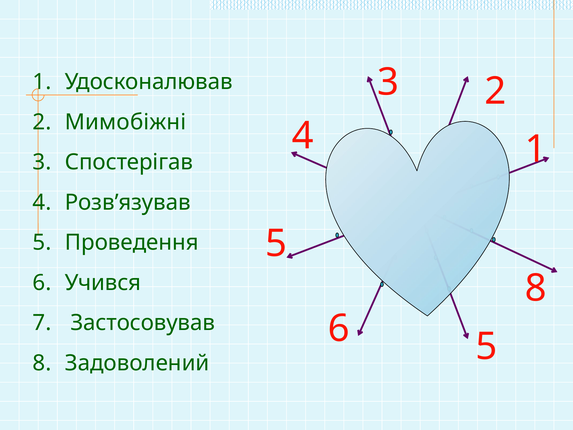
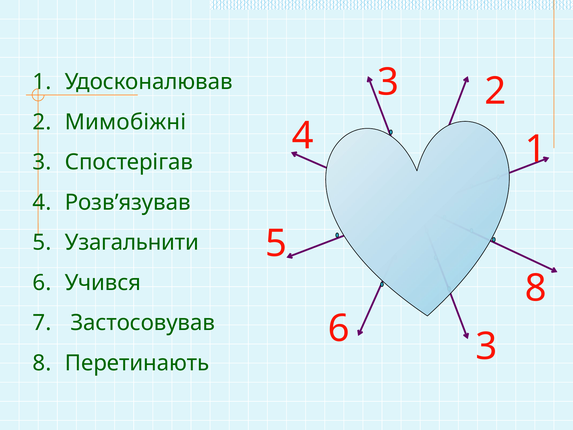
Проведення: Проведення -> Узагальнити (132, 242)
6 5: 5 -> 3 (486, 346)
Задоволений: Задоволений -> Перетинають (137, 363)
